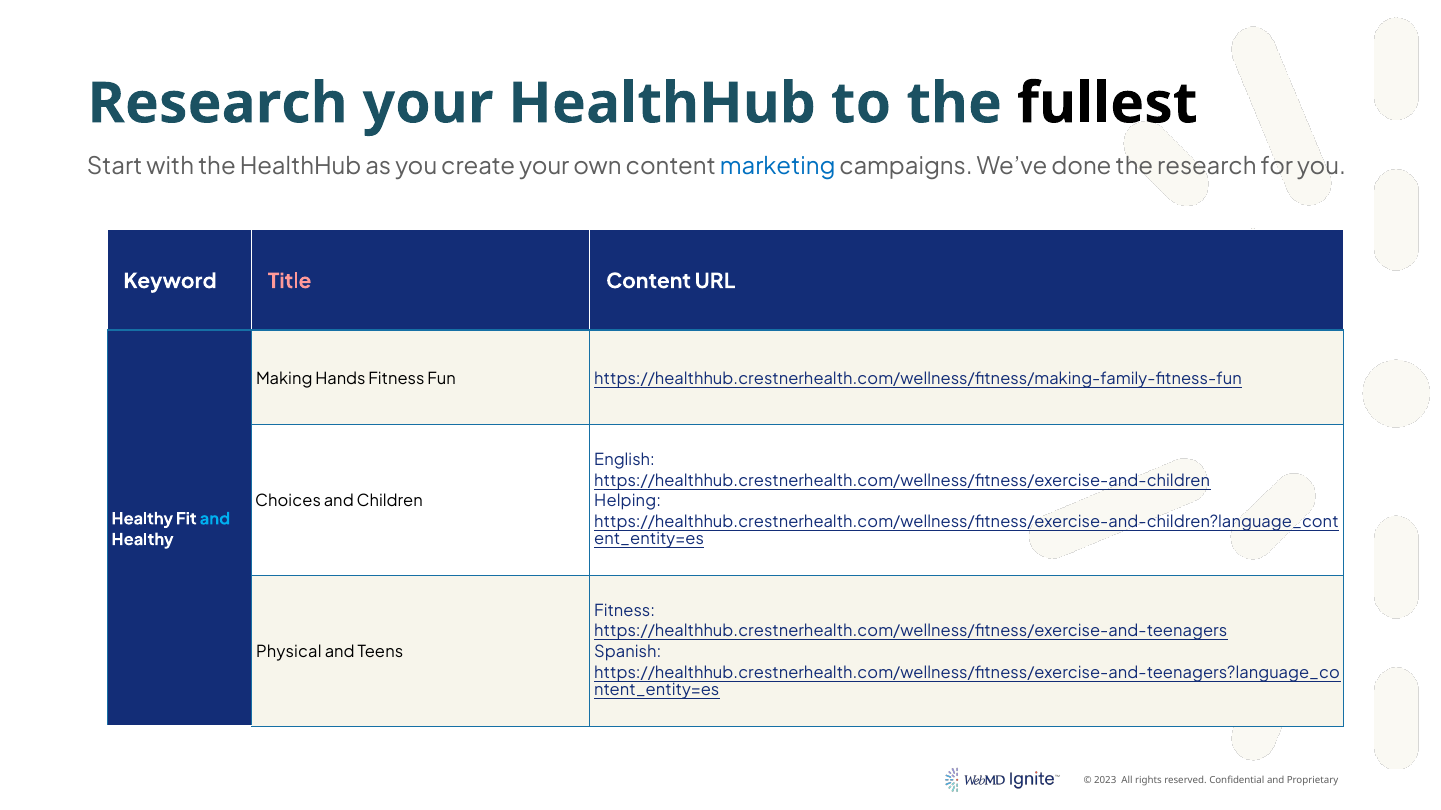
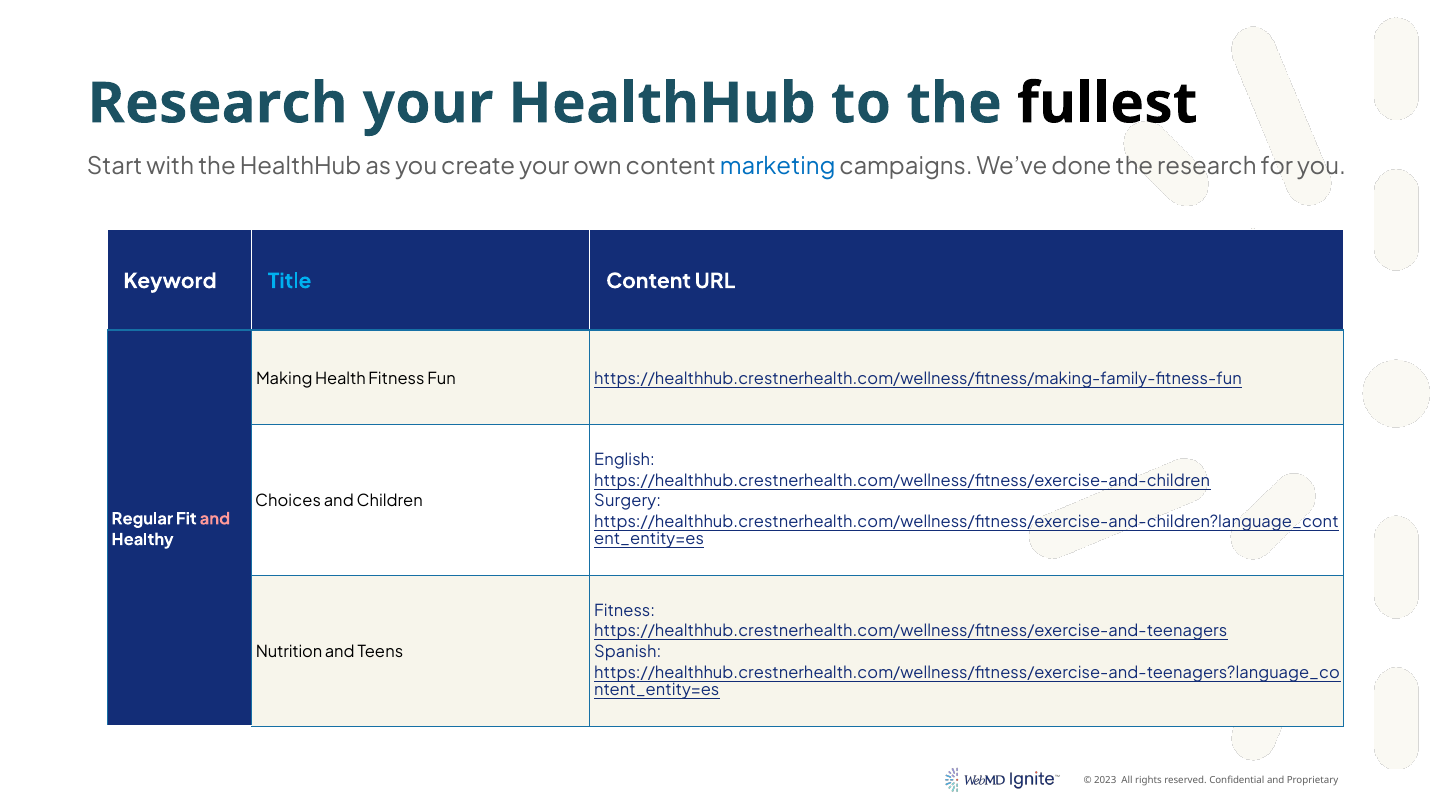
Title colour: pink -> light blue (290, 281)
Hands: Hands -> Health (340, 379)
Helping: Helping -> Surgery (628, 502)
Healthy: Healthy -> Regular (142, 519)
and colour: light blue -> pink (215, 519)
Physical: Physical -> Nutrition (289, 652)
